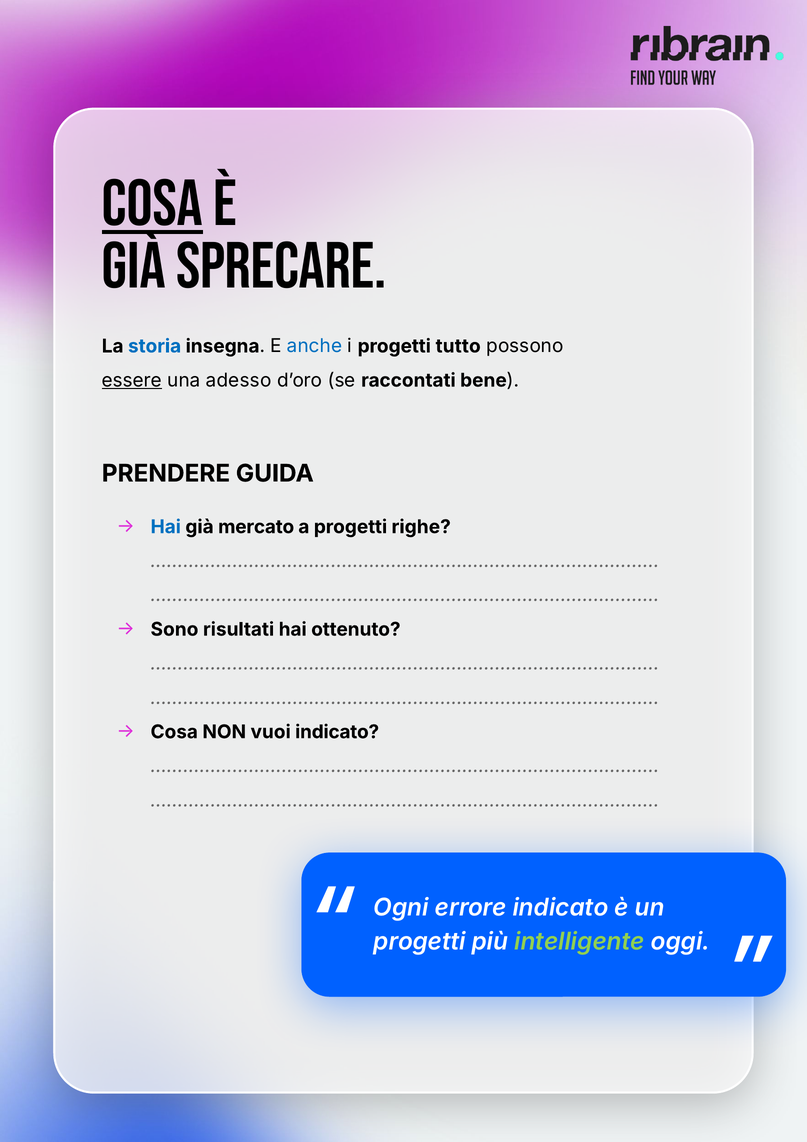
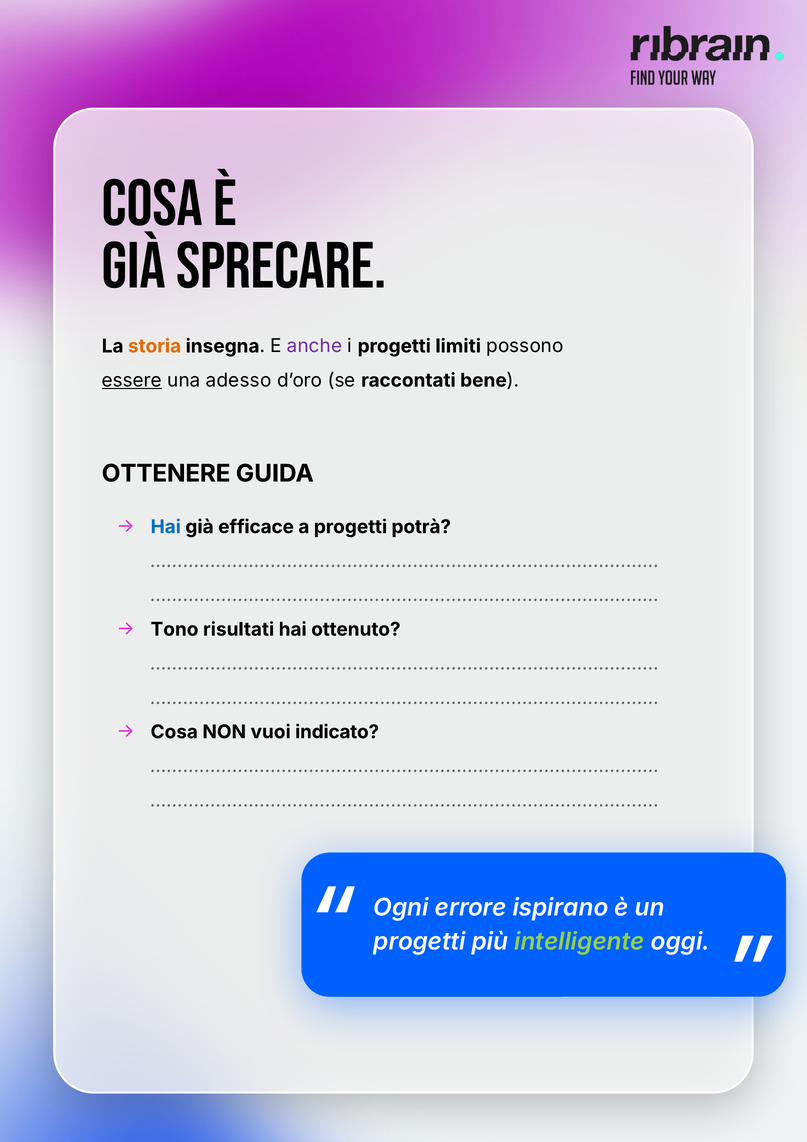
COSA underline: present -> none (152, 204)
storia colour: blue -> orange (155, 346)
anche colour: blue -> purple (315, 346)
tutto: tutto -> limiti (458, 346)
PRENDERE: PRENDERE -> OTTENERE (166, 473)
mercato: mercato -> efficace (256, 527)
righe: righe -> potrà (421, 527)
Sono: Sono -> Tono (175, 629)
errore indicato: indicato -> ispirano (560, 907)
